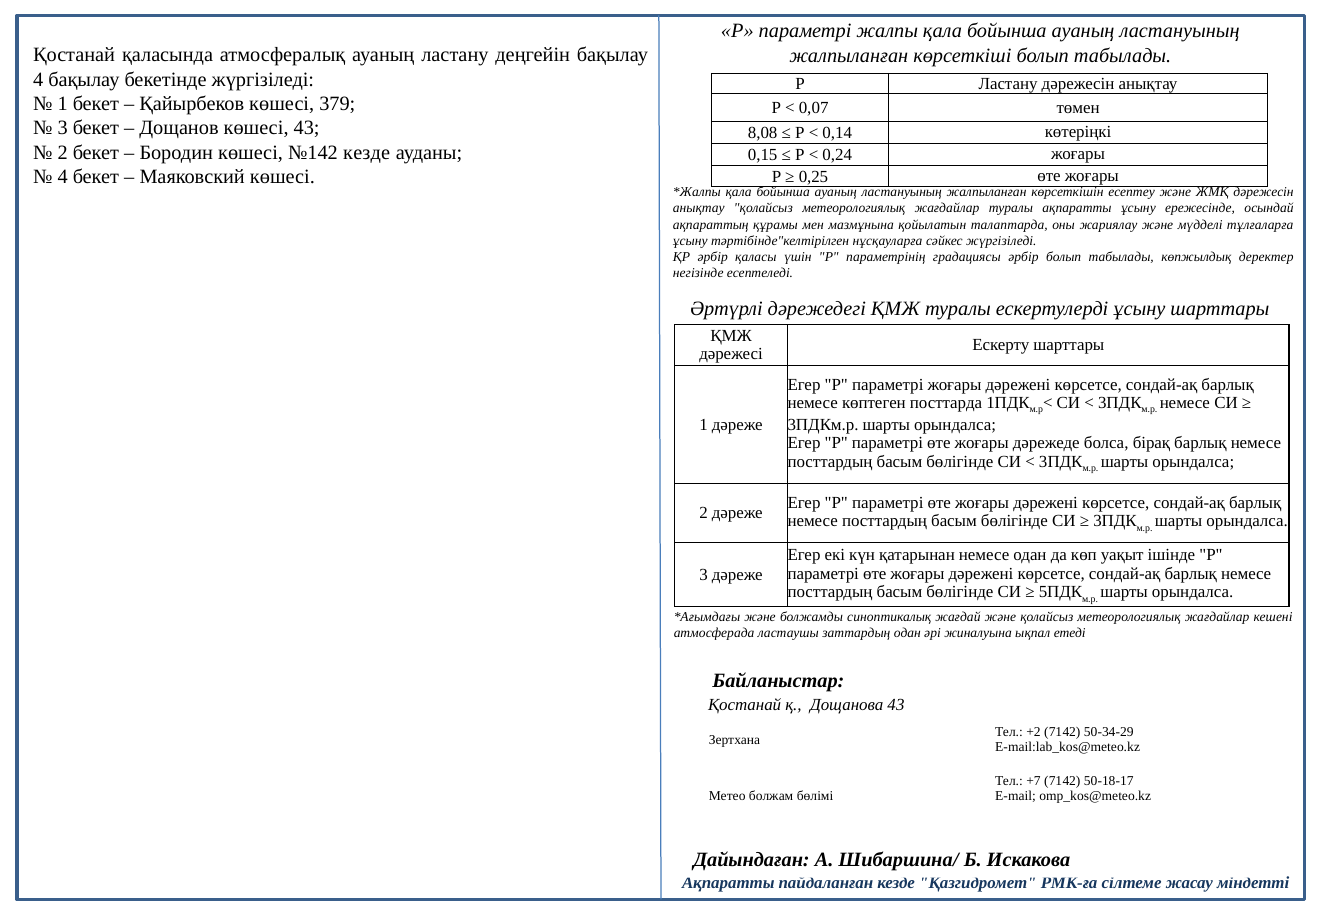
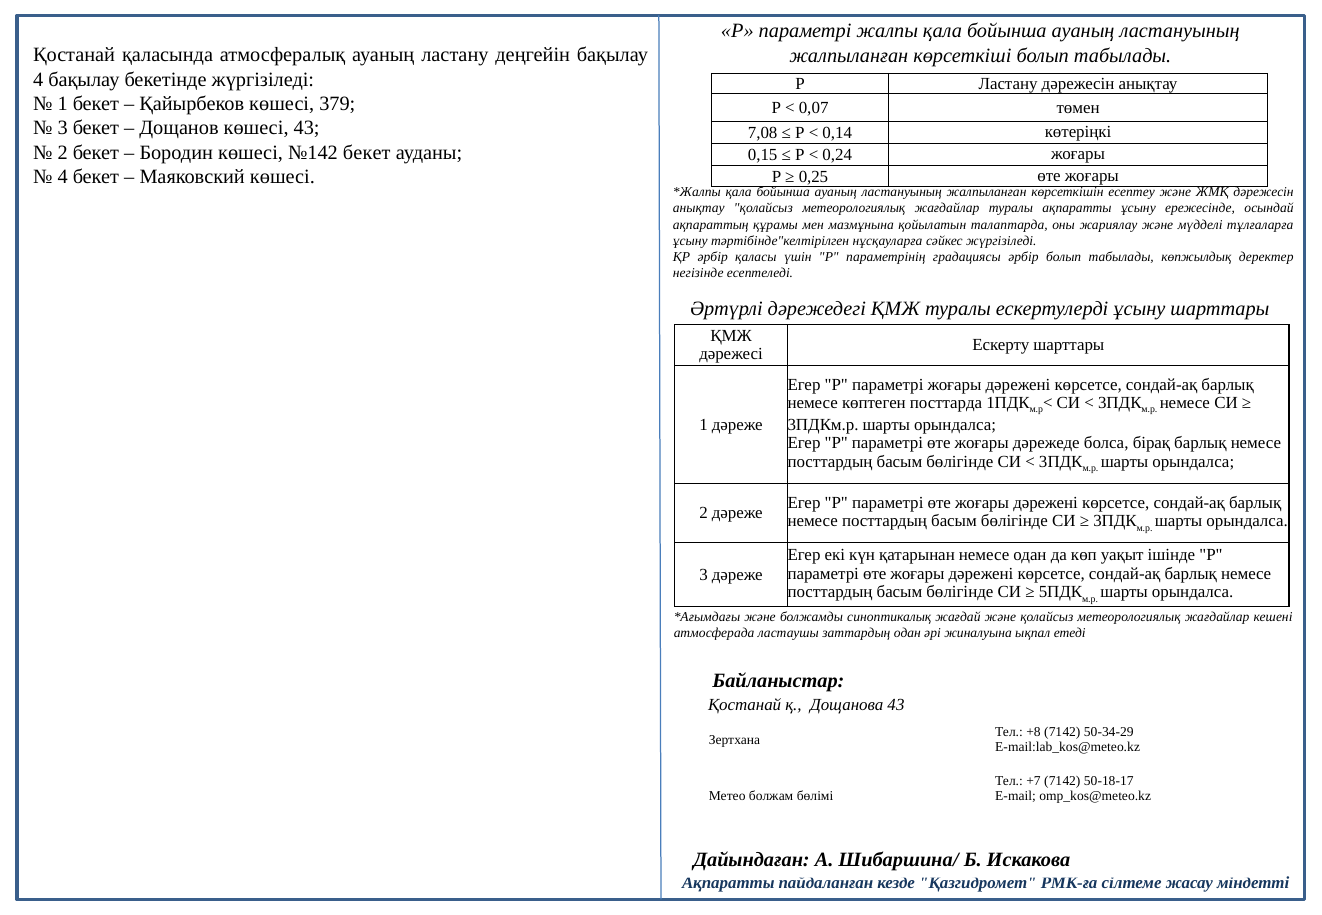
8,08: 8,08 -> 7,08 (763, 133)
№142 кезде: кезде -> бекет (367, 153)
+2: +2 -> +8 (1033, 732)
